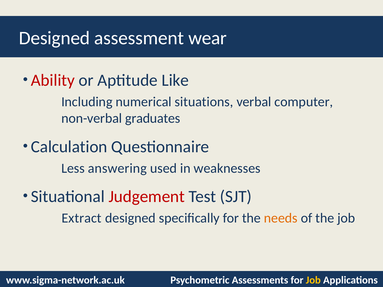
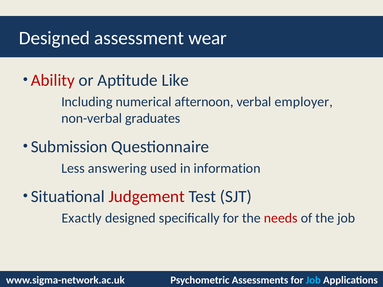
situations: situations -> afternoon (204, 102)
computer: computer -> employer (304, 102)
Calculation: Calculation -> Submission (69, 147)
weaknesses: weaknesses -> information (227, 168)
Extract: Extract -> Exactly (82, 218)
needs colour: orange -> red (281, 218)
Job colour: yellow -> light blue (313, 280)
